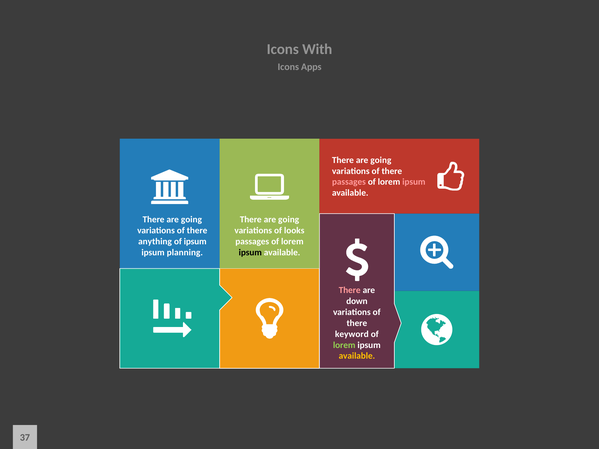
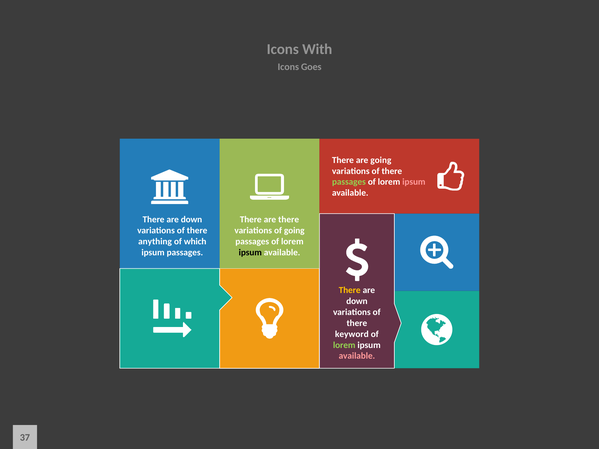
Apps: Apps -> Goes (311, 67)
passages colour: pink -> light green (349, 182)
going: going -> down (192, 220)
going: going -> there (289, 220)
of looks: looks -> going (294, 231)
of ipsum: ipsum -> which (195, 242)
ipsum planning: planning -> passages (185, 253)
There colour: pink -> yellow (350, 290)
available colour: yellow -> pink (357, 356)
